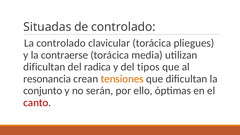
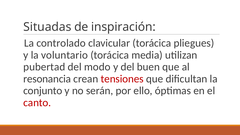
de controlado: controlado -> inspiración (123, 27)
contraerse: contraerse -> voluntario (64, 55)
dificultan: dificultan -> pubertad (44, 67)
radica: radica -> modo (97, 67)
tipos: tipos -> buen (148, 67)
tensiones colour: orange -> red (122, 79)
